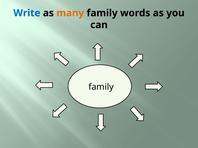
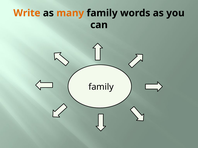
Write colour: blue -> orange (27, 13)
